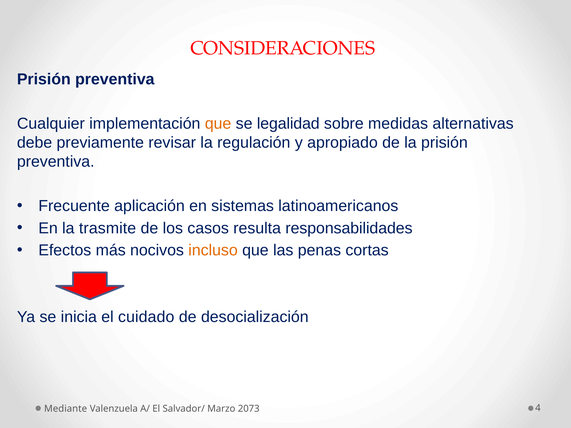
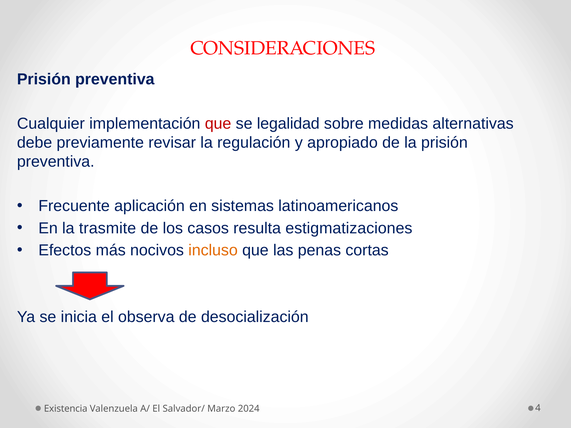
que colour: orange -> red (218, 124)
responsabilidades: responsabilidades -> estigmatizaciones (349, 228)
cuidado: cuidado -> observa (146, 317)
Mediante: Mediante -> Existencia (66, 409)
2073: 2073 -> 2024 (249, 409)
